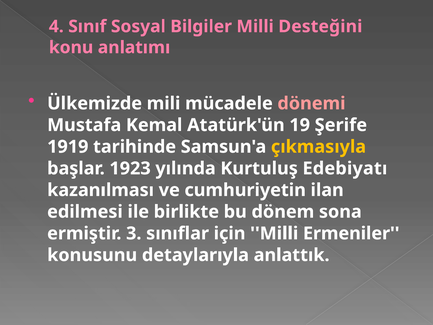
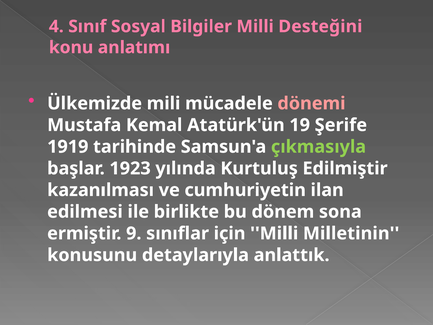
çıkmasıyla colour: yellow -> light green (318, 147)
Edebiyatı: Edebiyatı -> Edilmiştir (345, 168)
3: 3 -> 9 (134, 233)
Ermeniler: Ermeniler -> Milletinin (351, 233)
